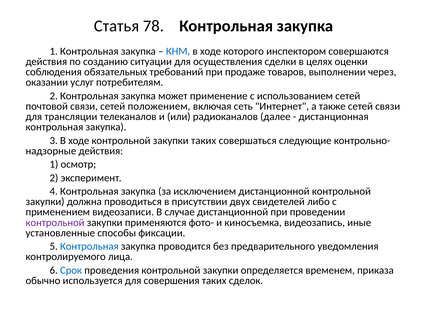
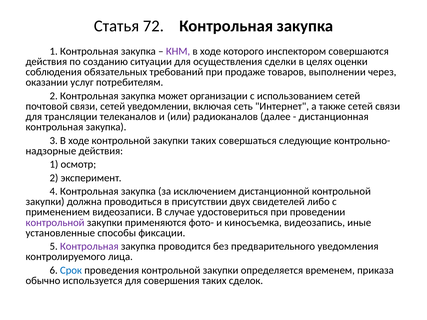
78: 78 -> 72 (153, 26)
КНМ colour: blue -> purple (178, 51)
применение: применение -> организации (219, 96)
положением: положением -> уведомлении (159, 106)
случае дистанционной: дистанционной -> удостовериться (233, 212)
Контрольная colour: blue -> purple (89, 247)
